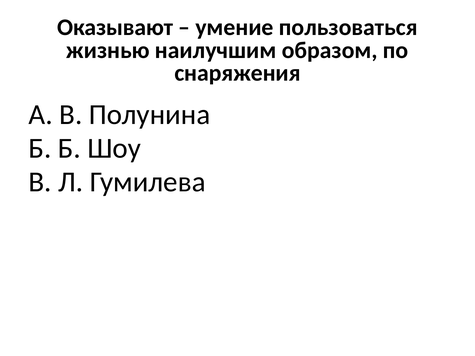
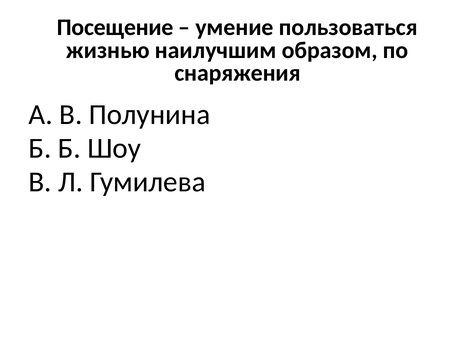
Оказывают: Оказывают -> Посещение (115, 28)
